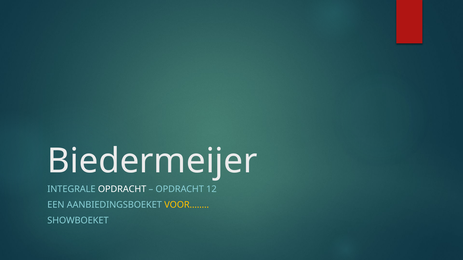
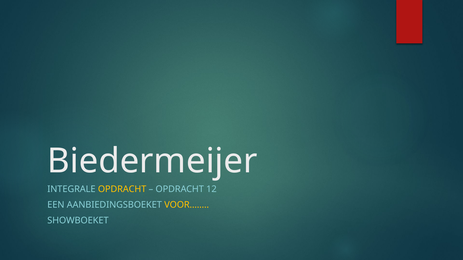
OPDRACHT colour: white -> yellow (122, 189)
